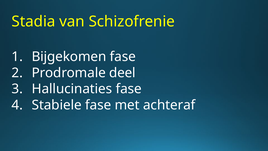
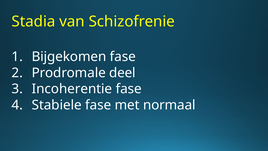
Hallucinaties: Hallucinaties -> Incoherentie (72, 89)
achteraf: achteraf -> normaal (169, 105)
